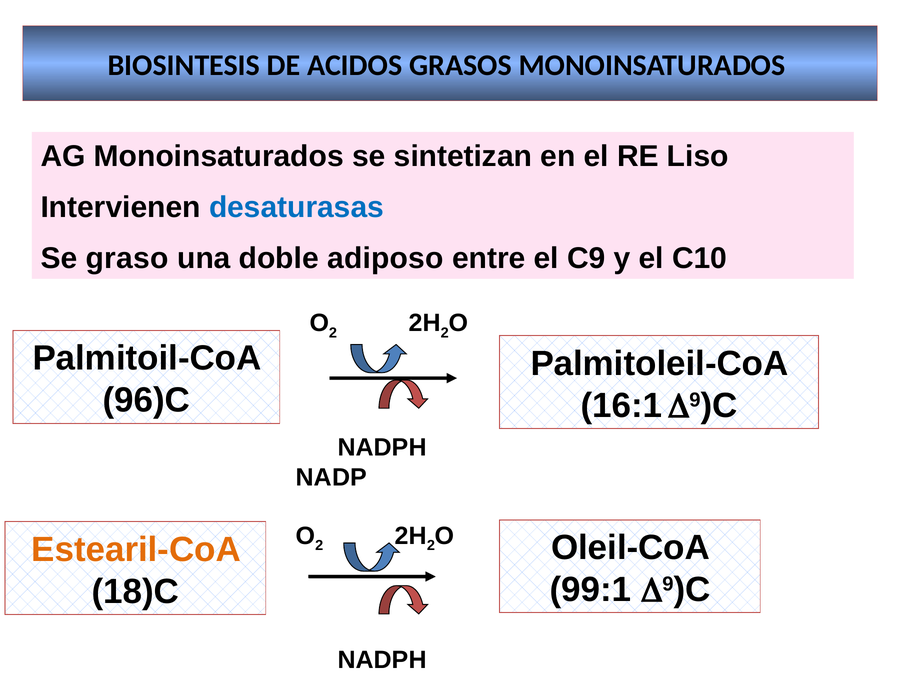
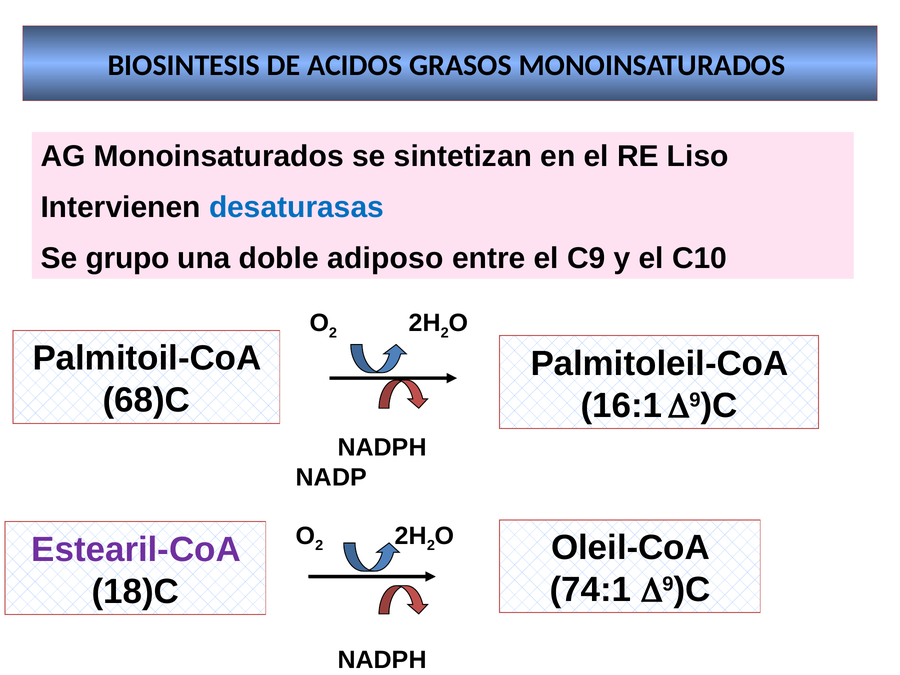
graso: graso -> grupo (127, 259)
96)C: 96)C -> 68)C (147, 400)
Estearil-CoA colour: orange -> purple (136, 550)
99:1: 99:1 -> 74:1 (591, 590)
